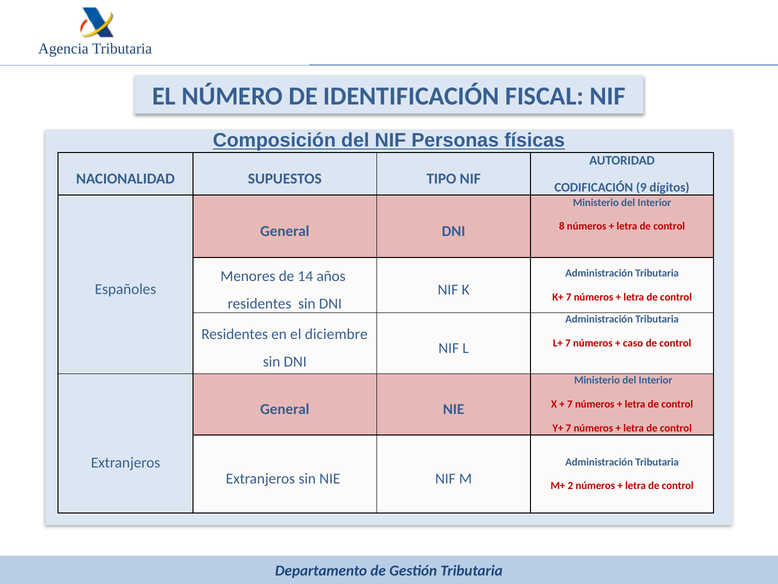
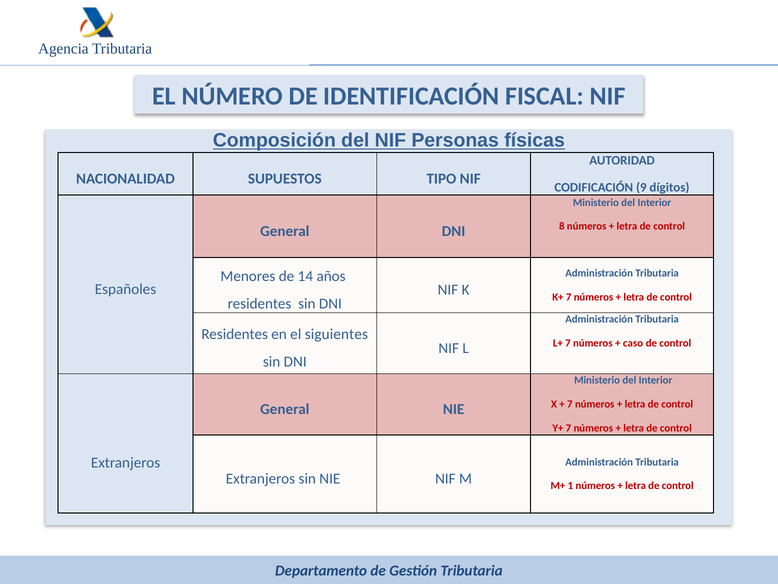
diciembre: diciembre -> siguientes (336, 334)
2: 2 -> 1 (570, 485)
